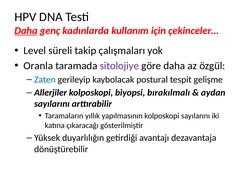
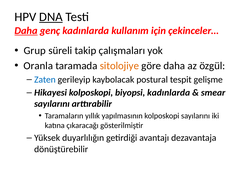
DNA underline: none -> present (51, 17)
Level: Level -> Grup (35, 51)
sitolojiye colour: purple -> orange (119, 66)
Allerjiler: Allerjiler -> Hikayesi (51, 93)
biyopsi bırakılmalı: bırakılmalı -> kadınlarda (169, 93)
aydan: aydan -> smear (213, 93)
